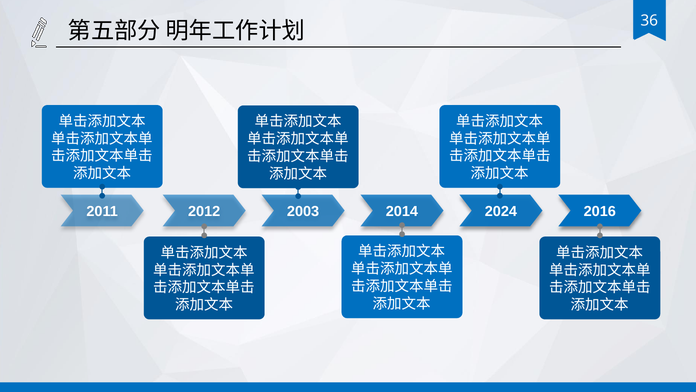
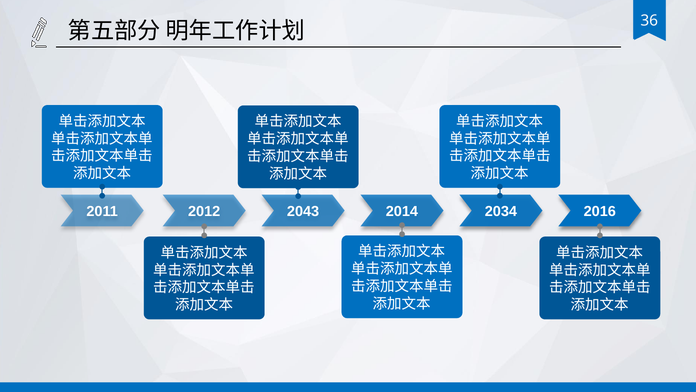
2003: 2003 -> 2043 (303, 211)
2024: 2024 -> 2034 (501, 211)
